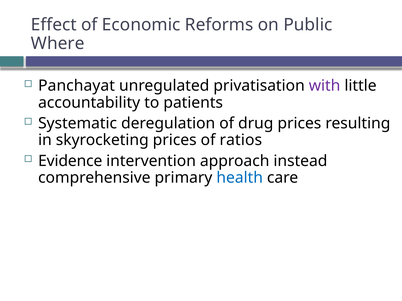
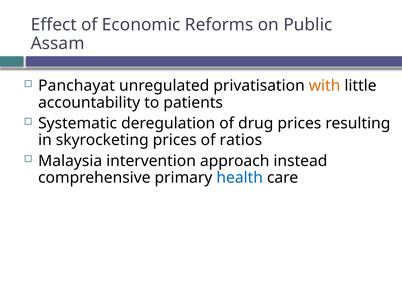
Where: Where -> Assam (58, 43)
with colour: purple -> orange (325, 86)
Evidence: Evidence -> Malaysia (70, 161)
